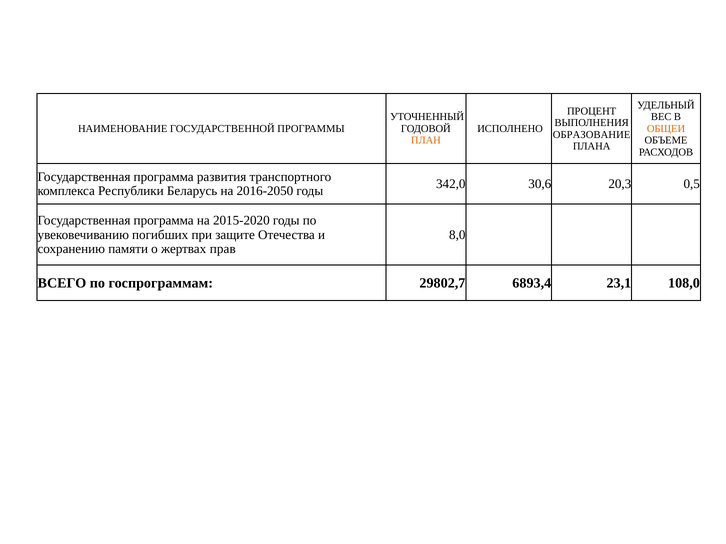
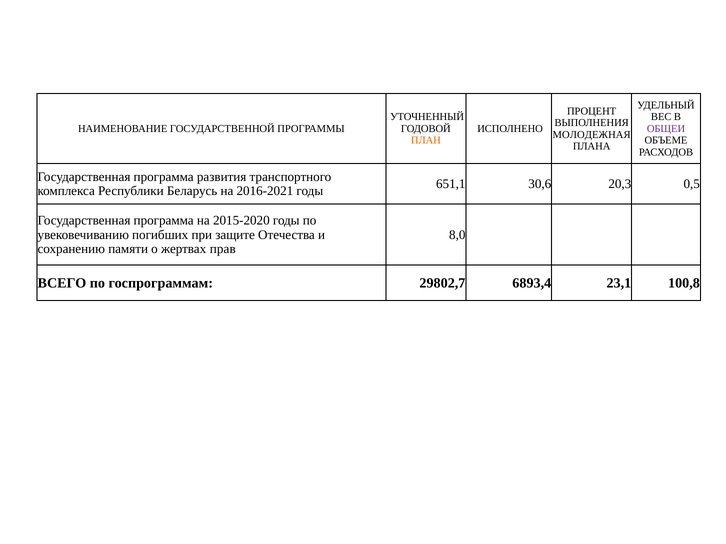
ОБЩЕИ colour: orange -> purple (666, 129)
ОБРАЗОВАНИЕ: ОБРАЗОВАНИЕ -> МОЛОДЕЖНАЯ (592, 135)
342,0: 342,0 -> 651,1 (451, 184)
2016-2050: 2016-2050 -> 2016-2021 (265, 191)
108,0: 108,0 -> 100,8 (684, 283)
